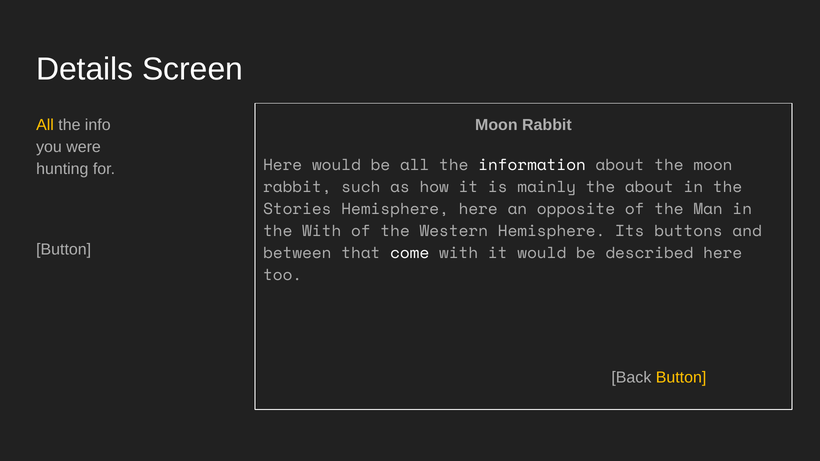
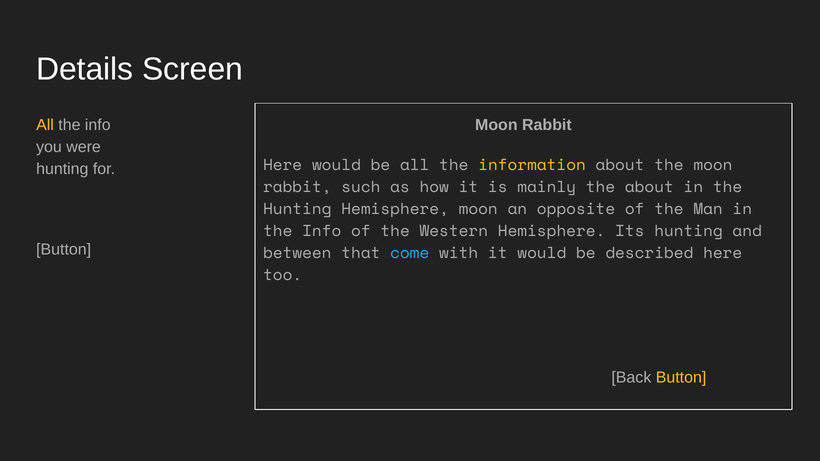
information colour: white -> yellow (532, 165)
Stories: Stories -> Hunting (297, 209)
Hemisphere here: here -> moon (478, 209)
With: With -> Info (322, 231)
Its buttons: buttons -> hunting (688, 231)
come colour: white -> light blue (410, 253)
